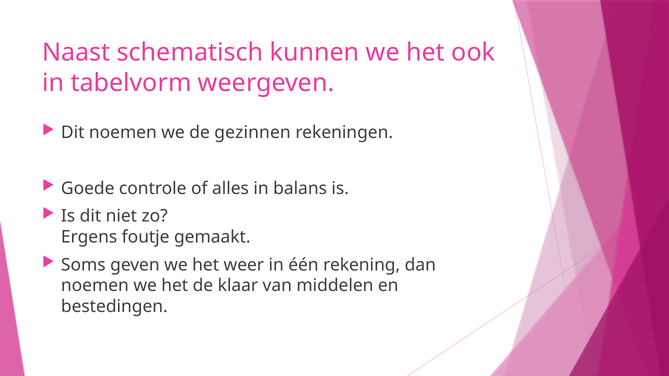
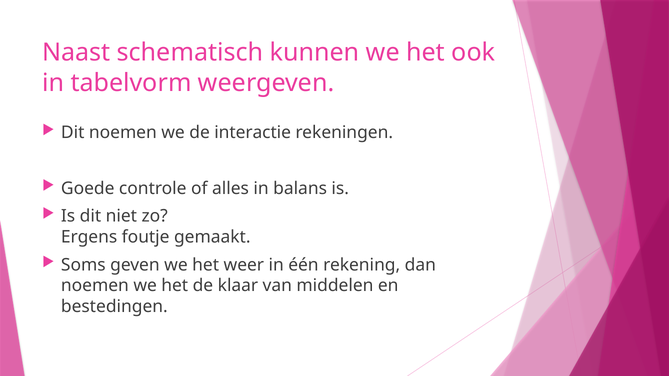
gezinnen: gezinnen -> interactie (253, 133)
